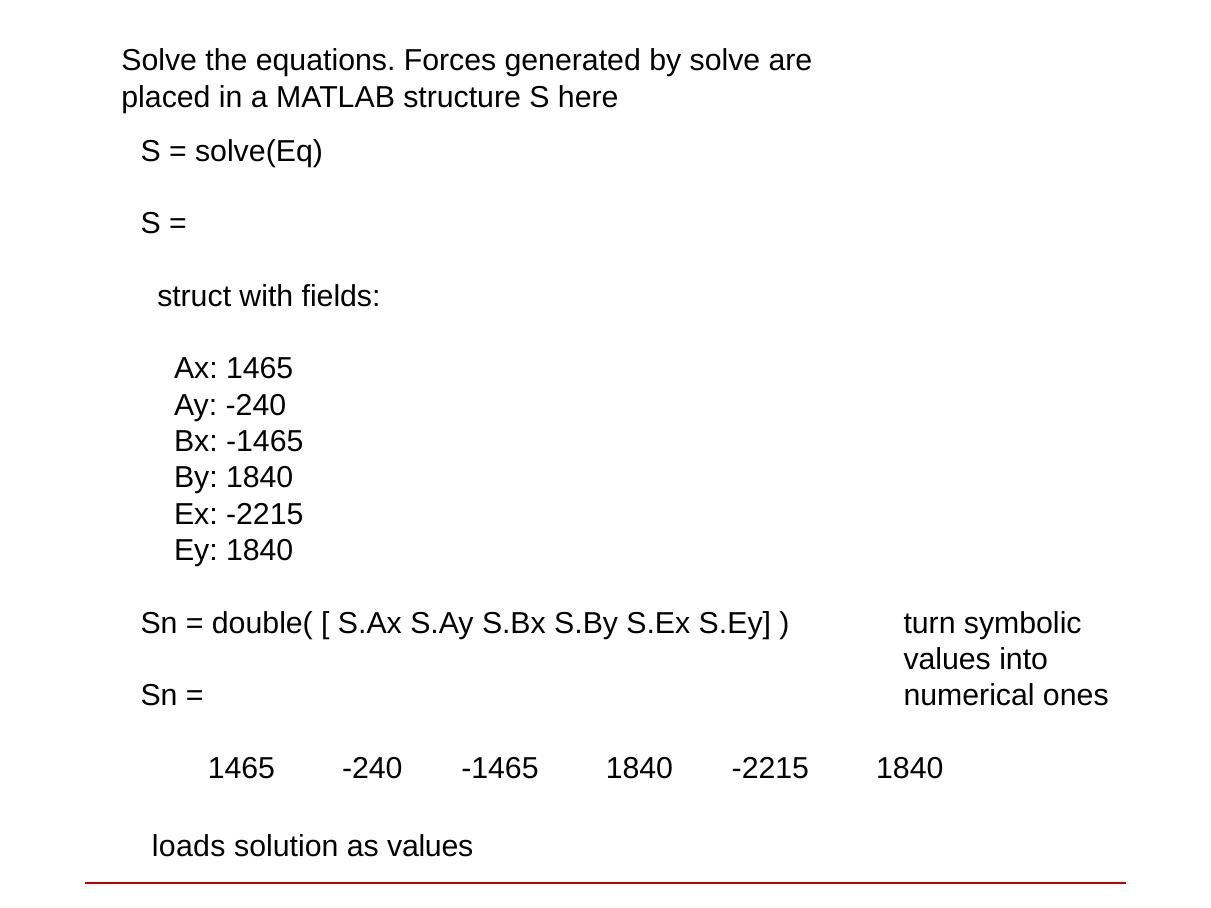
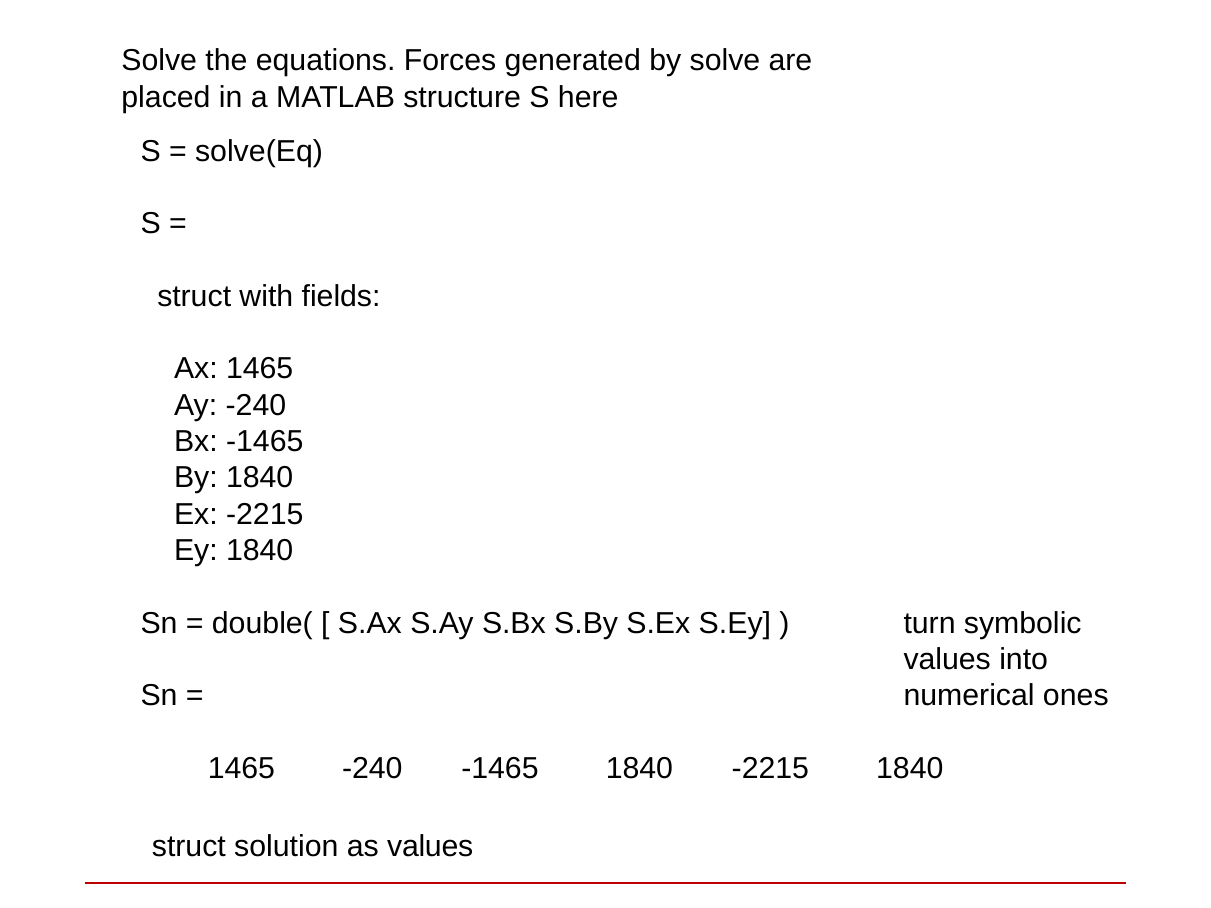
loads: loads -> struct (189, 847)
